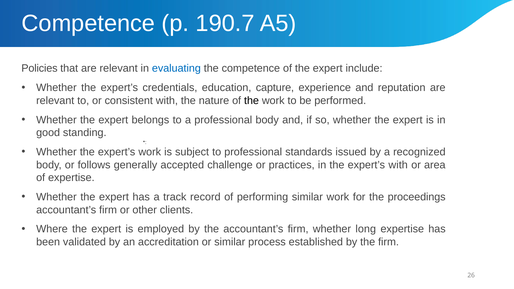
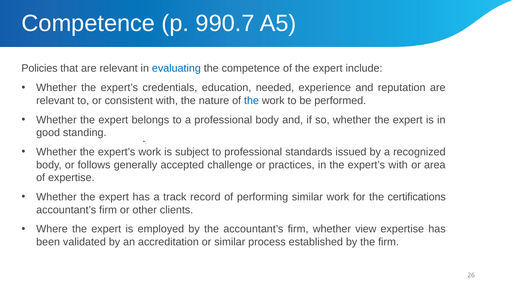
190.7: 190.7 -> 990.7 (225, 23)
capture: capture -> needed (275, 88)
the colour: black -> blue (251, 101)
proceedings: proceedings -> certifications (417, 197)
long: long -> view (366, 229)
